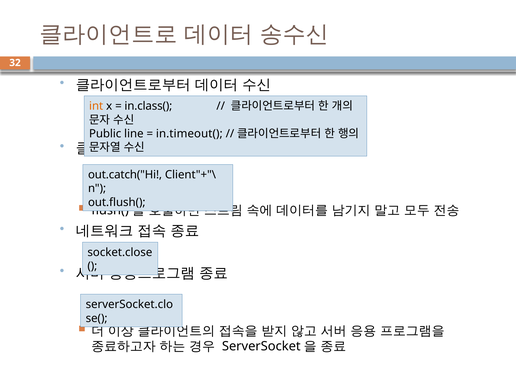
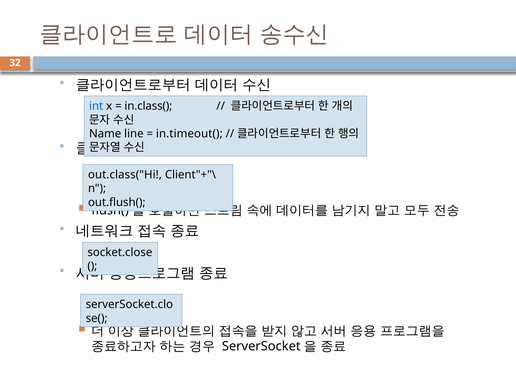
int colour: orange -> blue (96, 106)
Public: Public -> Name (105, 134)
out.catch("Hi: out.catch("Hi -> out.class("Hi (125, 175)
